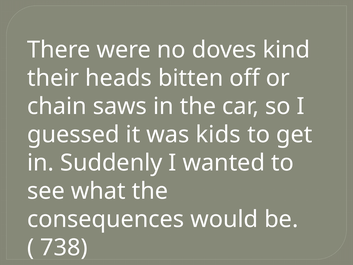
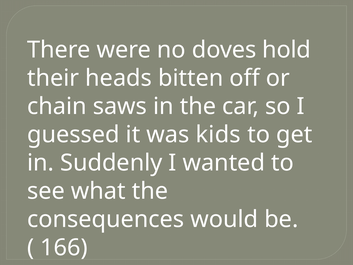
kind: kind -> hold (287, 50)
738: 738 -> 166 (64, 247)
